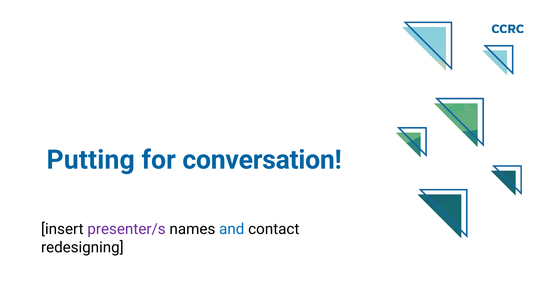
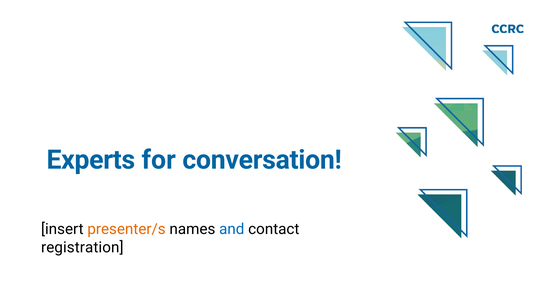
Putting: Putting -> Experts (91, 160)
presenter/s colour: purple -> orange (126, 229)
redesigning: redesigning -> registration (82, 247)
